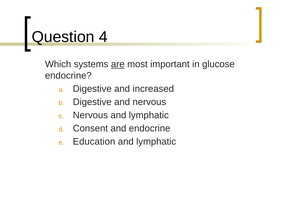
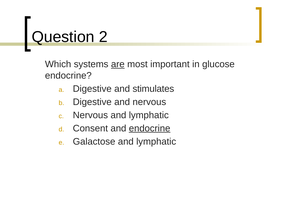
4: 4 -> 2 (103, 37)
increased: increased -> stimulates (153, 89)
endocrine underline: none -> present (150, 128)
Education: Education -> Galactose (94, 142)
